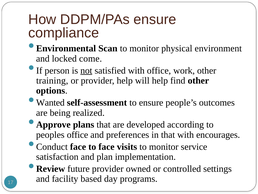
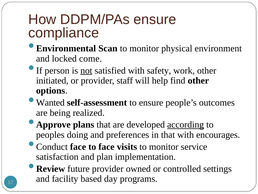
with office: office -> safety (159, 70)
training: training -> initiated (52, 80)
provider help: help -> staff (125, 80)
according underline: none -> present (186, 124)
peoples office: office -> doing (77, 134)
